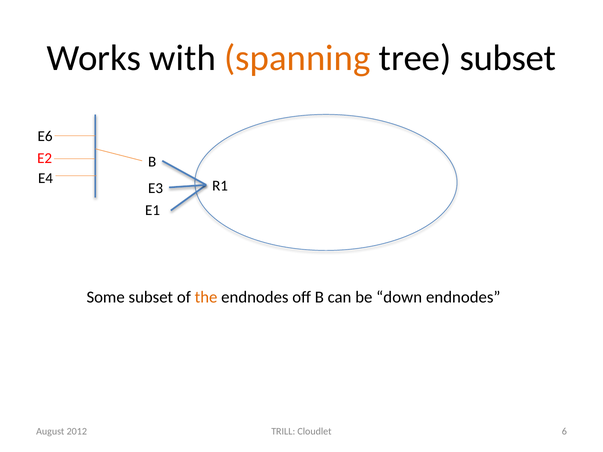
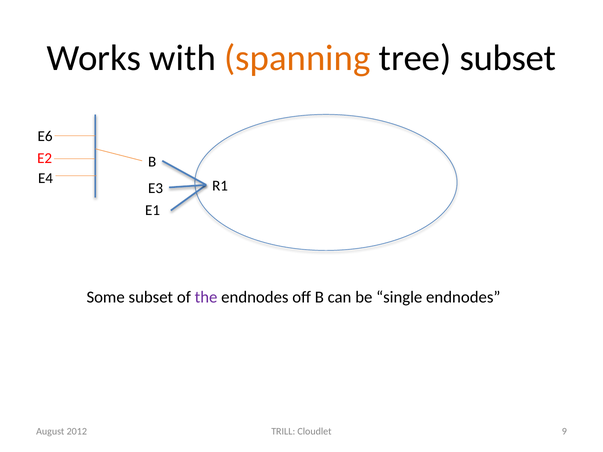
the colour: orange -> purple (206, 297)
down: down -> single (399, 297)
6: 6 -> 9 (564, 432)
